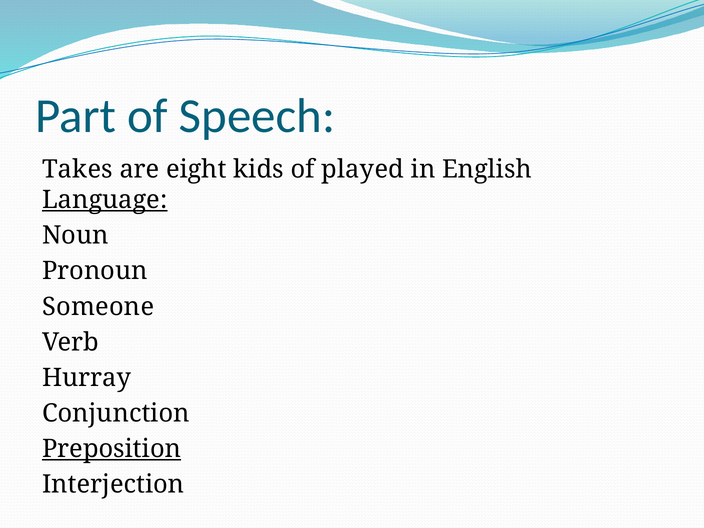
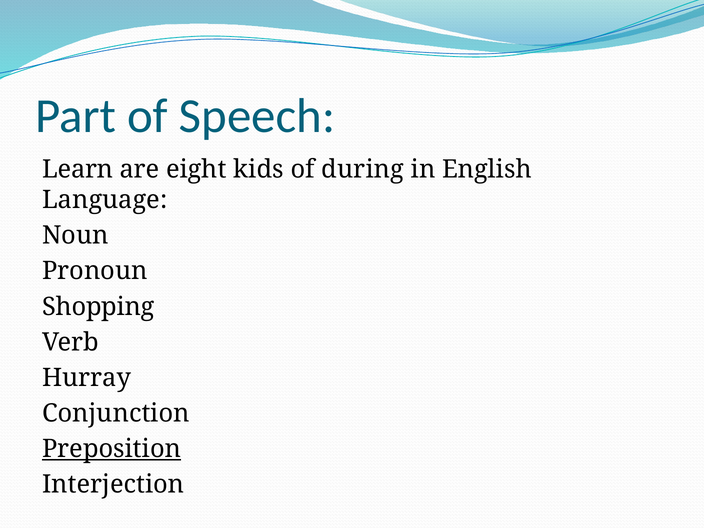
Takes: Takes -> Learn (78, 169)
played: played -> during (363, 169)
Language underline: present -> none (105, 200)
Someone: Someone -> Shopping (98, 307)
